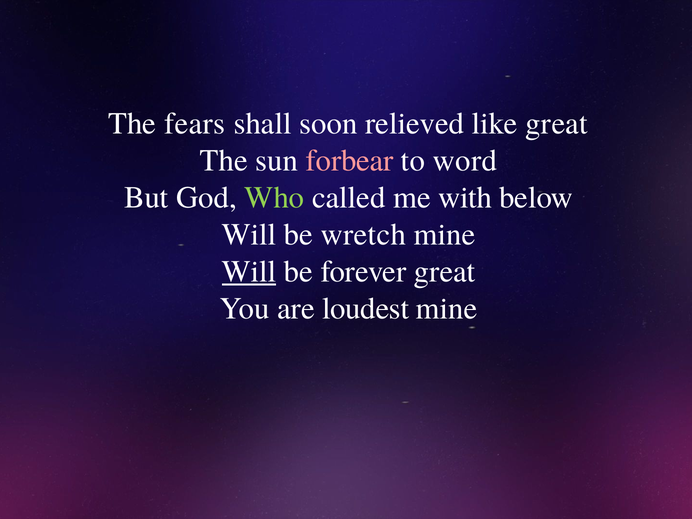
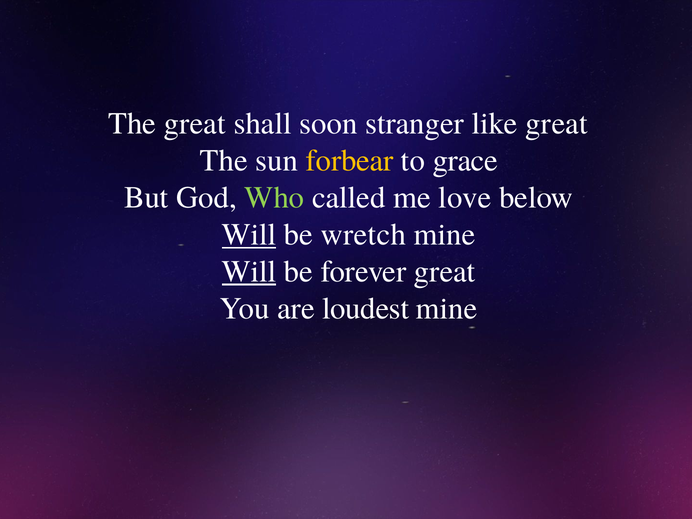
The fears: fears -> great (195, 124)
relieved: relieved -> stranger (415, 124)
forbear colour: pink -> yellow (350, 161)
word: word -> grace (465, 161)
with: with -> love (465, 198)
Will underline: none -> present (249, 235)
